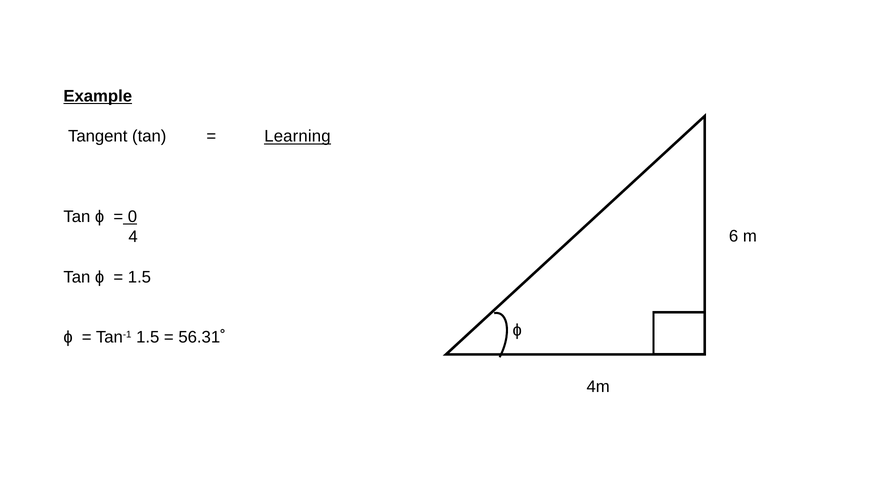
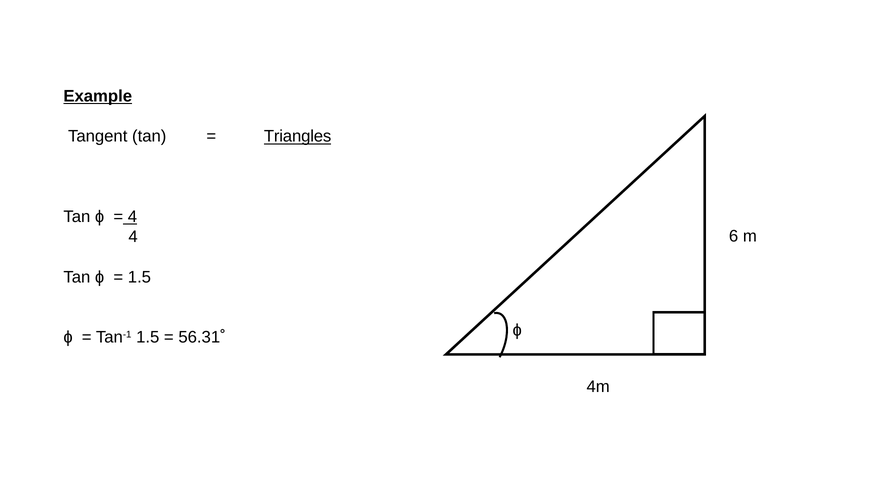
Learning: Learning -> Triangles (298, 136)
0: 0 -> 4 (132, 217)
